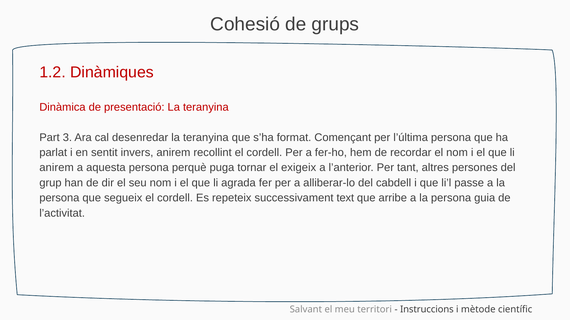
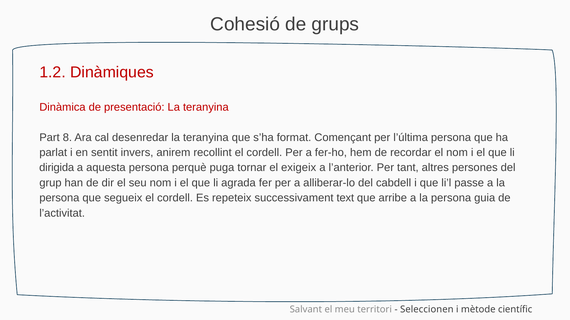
3: 3 -> 8 (67, 138)
anirem: anirem -> dirigida (57, 168)
Instruccions: Instruccions -> Seleccionen (427, 310)
